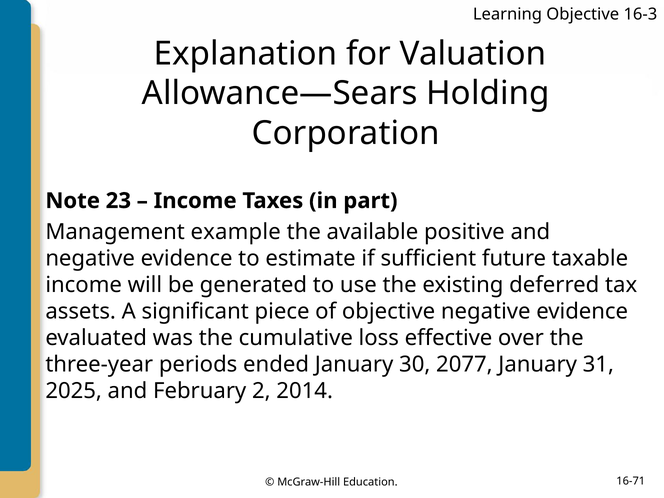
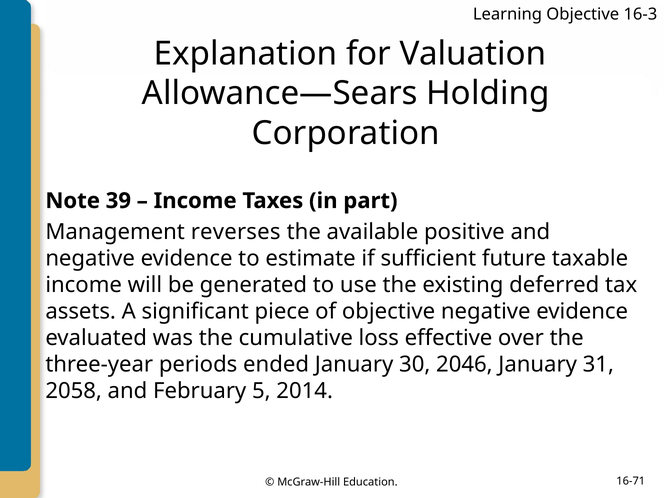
23: 23 -> 39 (118, 201)
example: example -> reverses (236, 232)
2077: 2077 -> 2046 (464, 365)
2025: 2025 -> 2058 (74, 391)
2: 2 -> 5 (261, 391)
